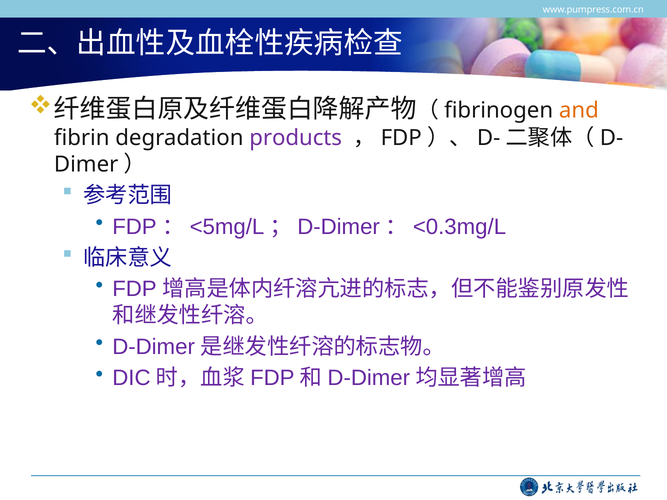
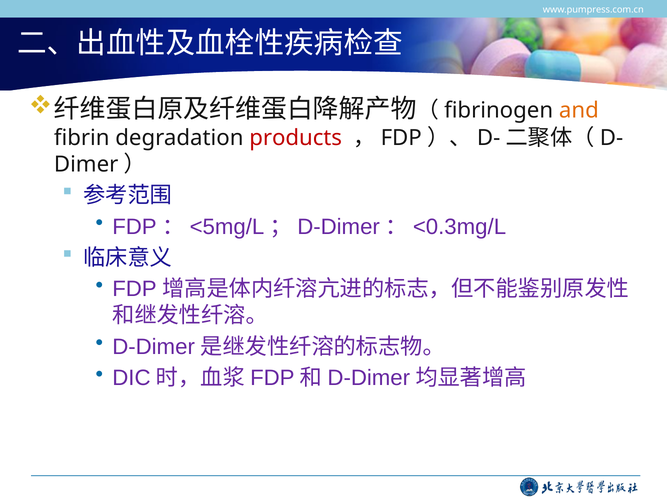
products colour: purple -> red (296, 138)
